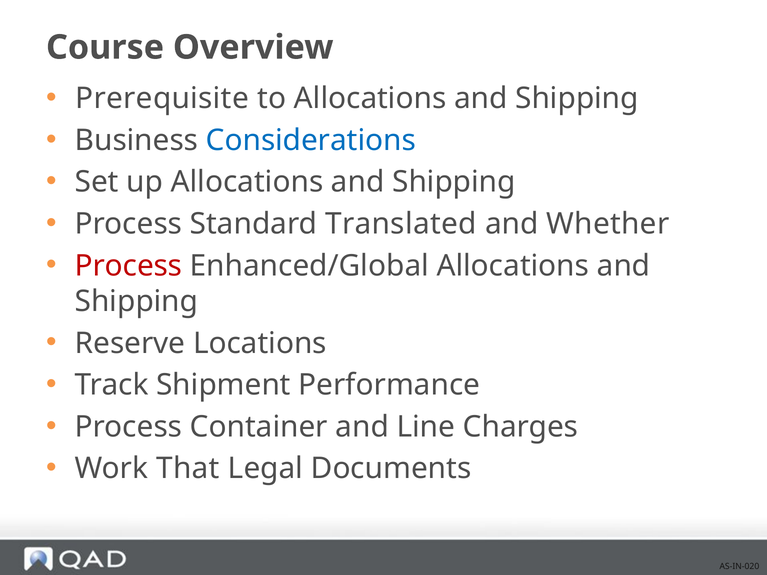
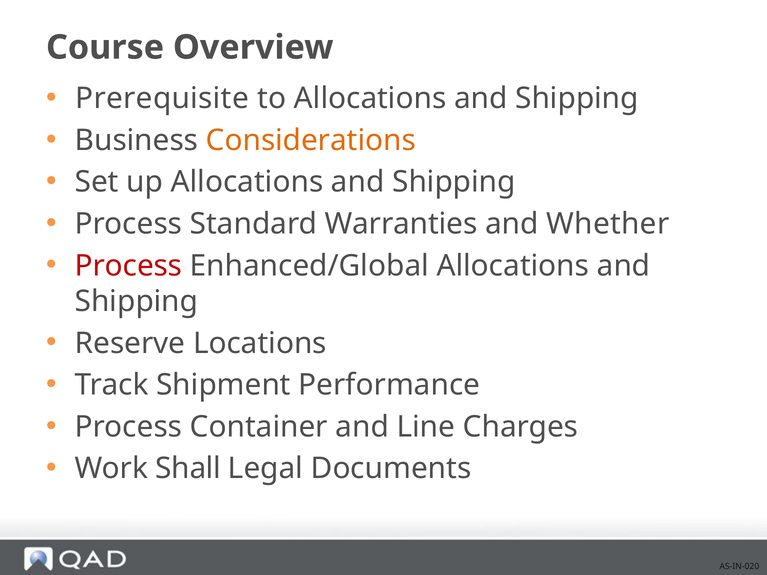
Considerations colour: blue -> orange (311, 140)
Translated: Translated -> Warranties (401, 224)
That: That -> Shall (188, 469)
